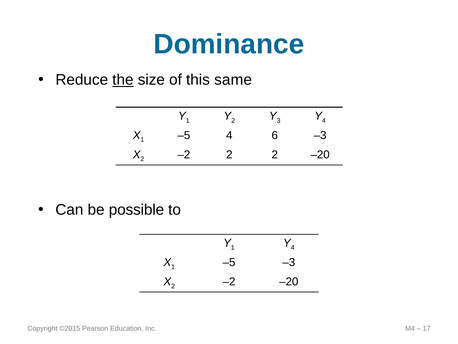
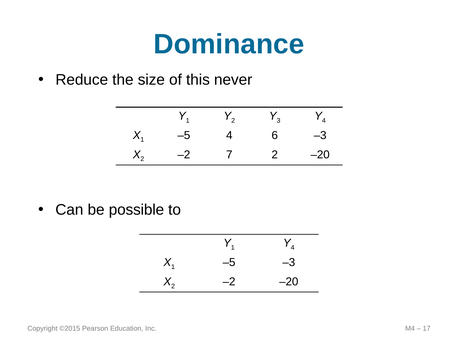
the underline: present -> none (123, 80)
same: same -> never (233, 80)
–2 2: 2 -> 7 (229, 154)
